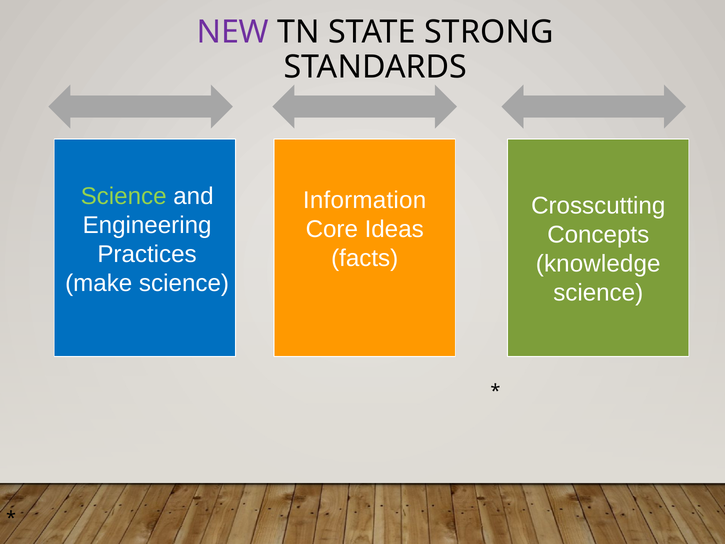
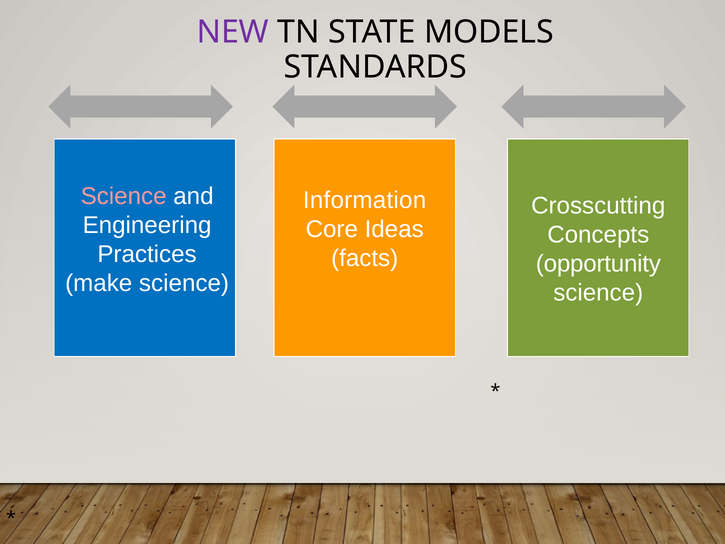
STRONG: STRONG -> MODELS (489, 32)
Science colour: light green -> pink (124, 196)
knowledge: knowledge -> opportunity (598, 264)
